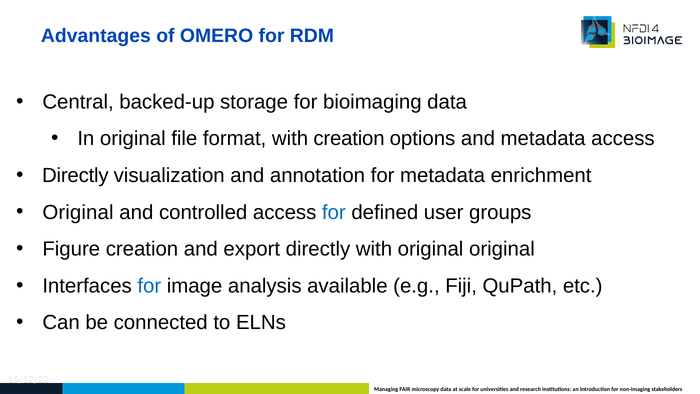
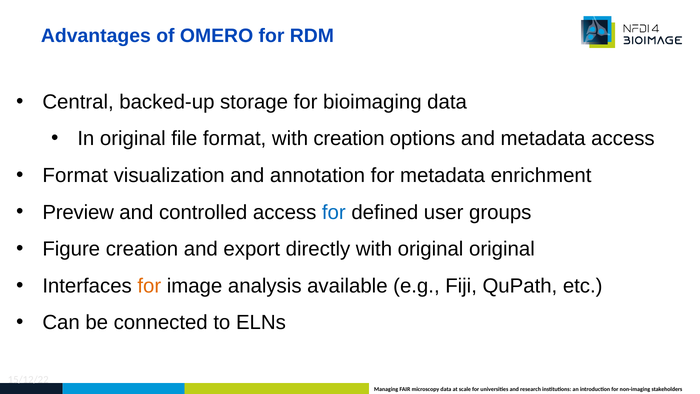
Directly: Directly -> Format (75, 175)
Original: Original -> Preview (78, 212)
for colour: blue -> orange (149, 286)
